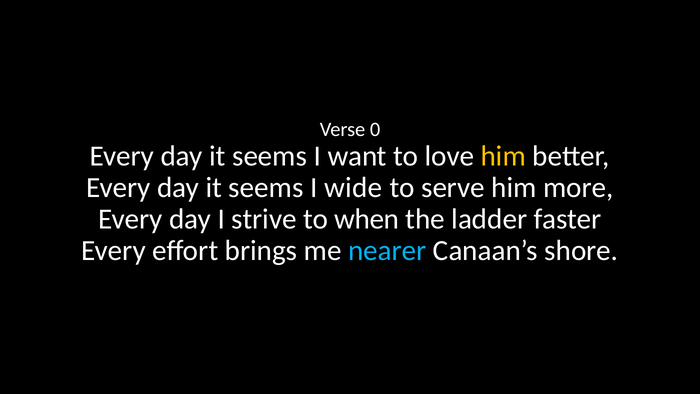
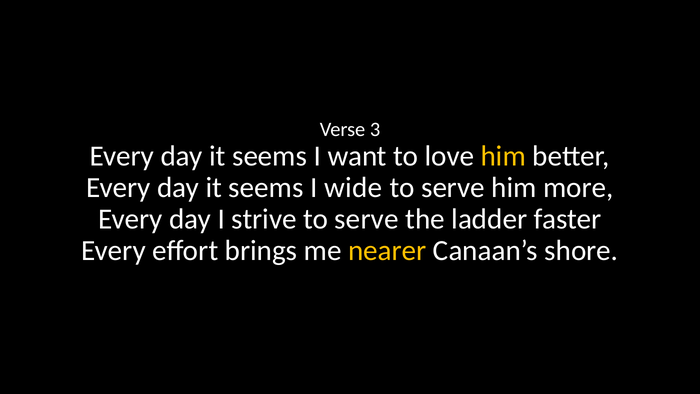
0: 0 -> 3 (375, 129)
strive to when: when -> serve (367, 219)
nearer colour: light blue -> yellow (387, 251)
